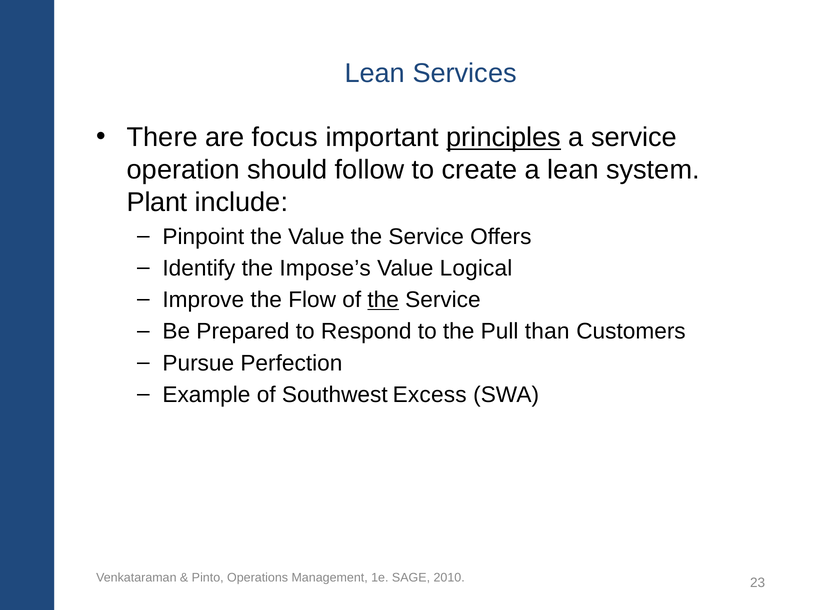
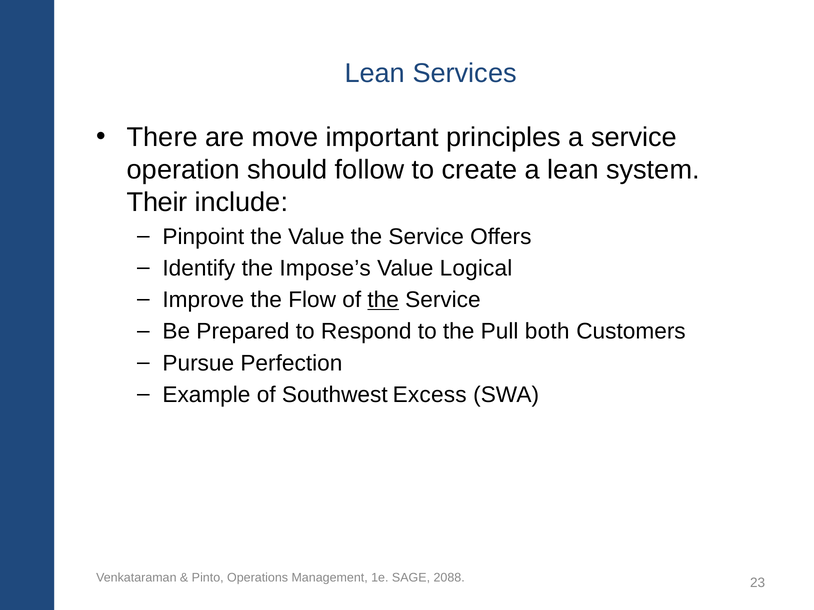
focus: focus -> move (285, 138)
principles underline: present -> none (504, 138)
Plant: Plant -> Their (157, 203)
than: than -> both (547, 332)
2010: 2010 -> 2088 (449, 578)
